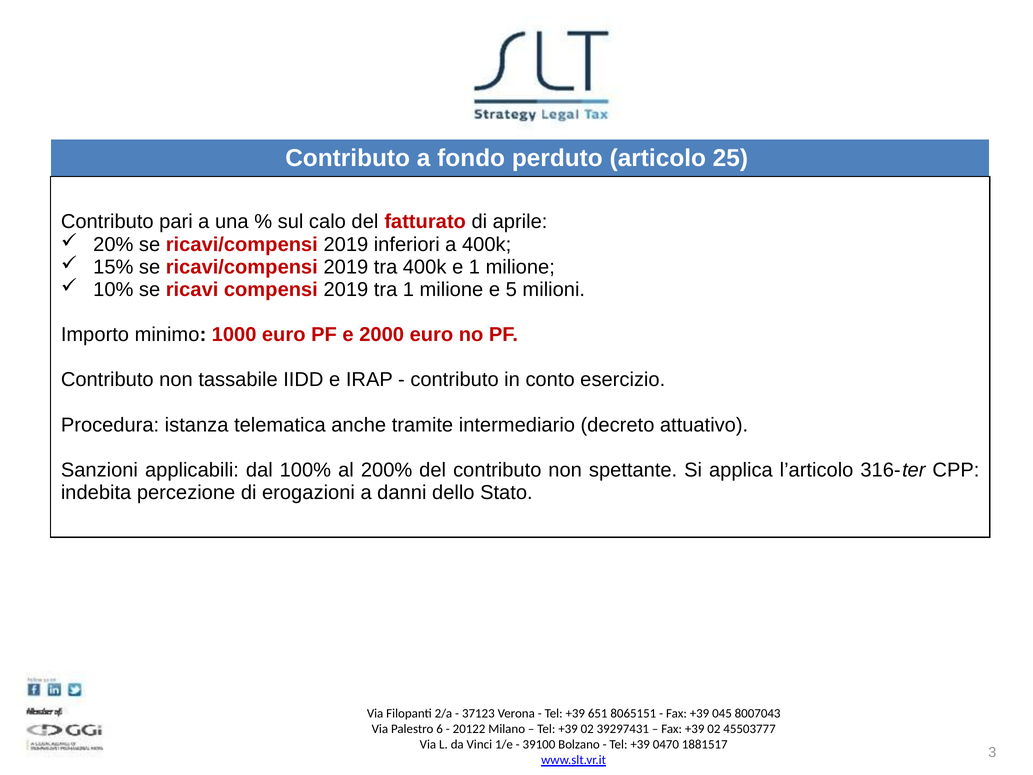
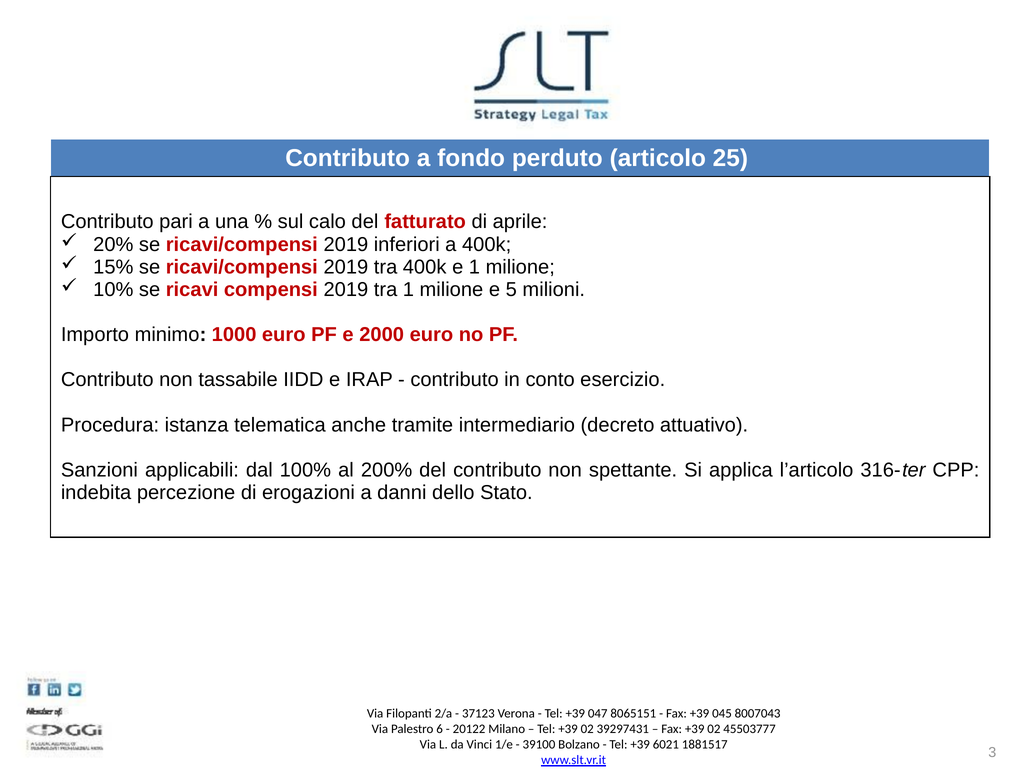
651: 651 -> 047 (598, 713)
0470: 0470 -> 6021 (666, 744)
